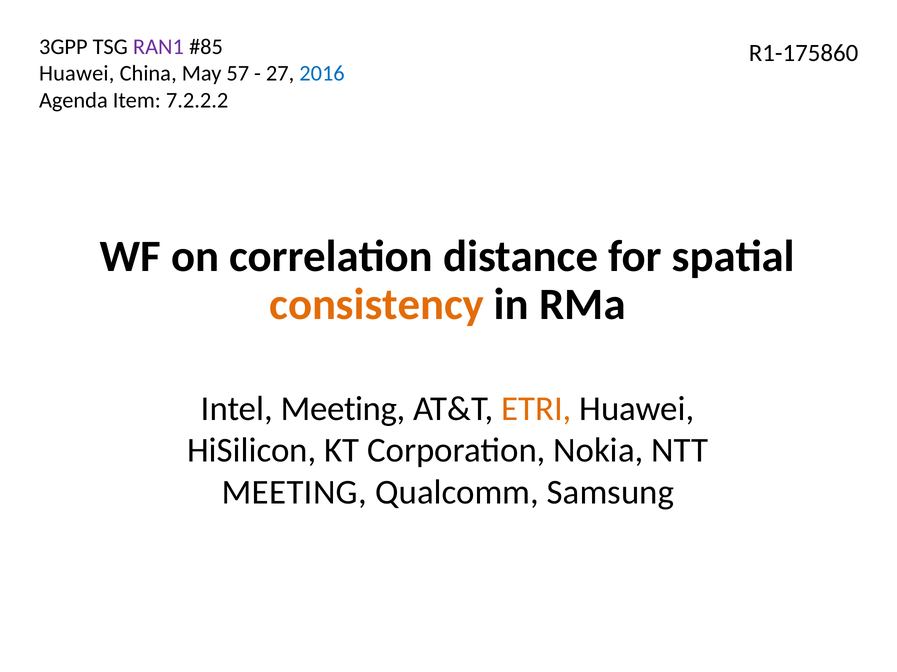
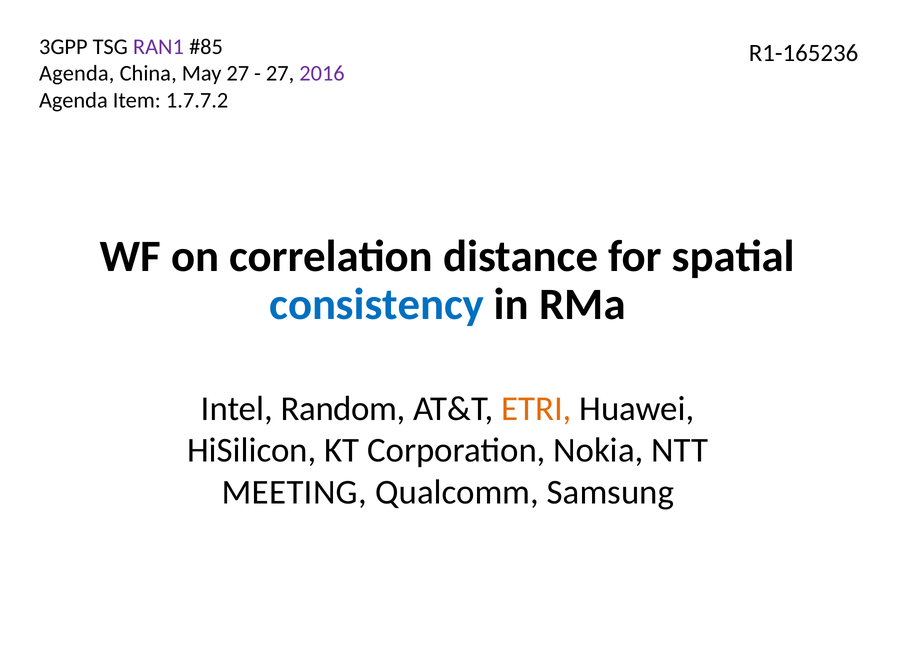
R1-175860: R1-175860 -> R1-165236 (804, 53)
Huawei: Huawei -> Agenda (77, 74)
May 57: 57 -> 27 (238, 74)
2016 colour: blue -> purple (322, 74)
7.2.2.2: 7.2.2.2 -> 1.7.7.2 (197, 101)
consistency colour: orange -> blue (377, 305)
Intel Meeting: Meeting -> Random (343, 409)
